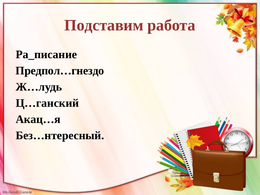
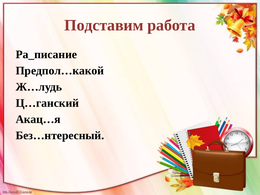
Предпол…гнездо: Предпол…гнездо -> Предпол…какой (60, 71)
